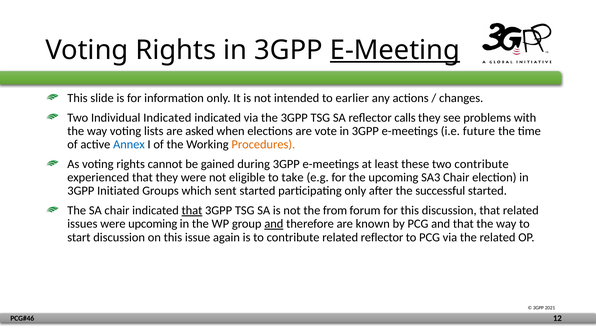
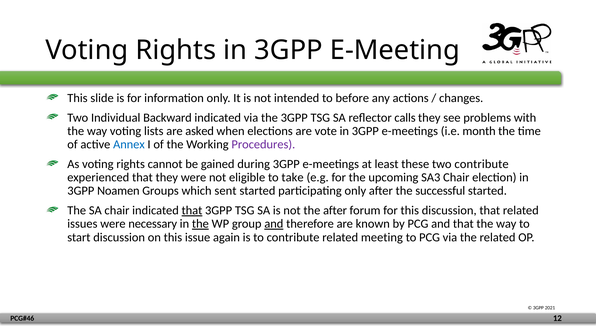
E-Meeting underline: present -> none (395, 50)
earlier: earlier -> before (352, 98)
Individual Indicated: Indicated -> Backward (167, 118)
future: future -> month (479, 131)
Procedures colour: orange -> purple (263, 145)
Initiated: Initiated -> Noamen (118, 191)
the from: from -> after (335, 211)
were upcoming: upcoming -> necessary (153, 224)
the underline: none -> present (200, 224)
related reflector: reflector -> meeting (382, 237)
